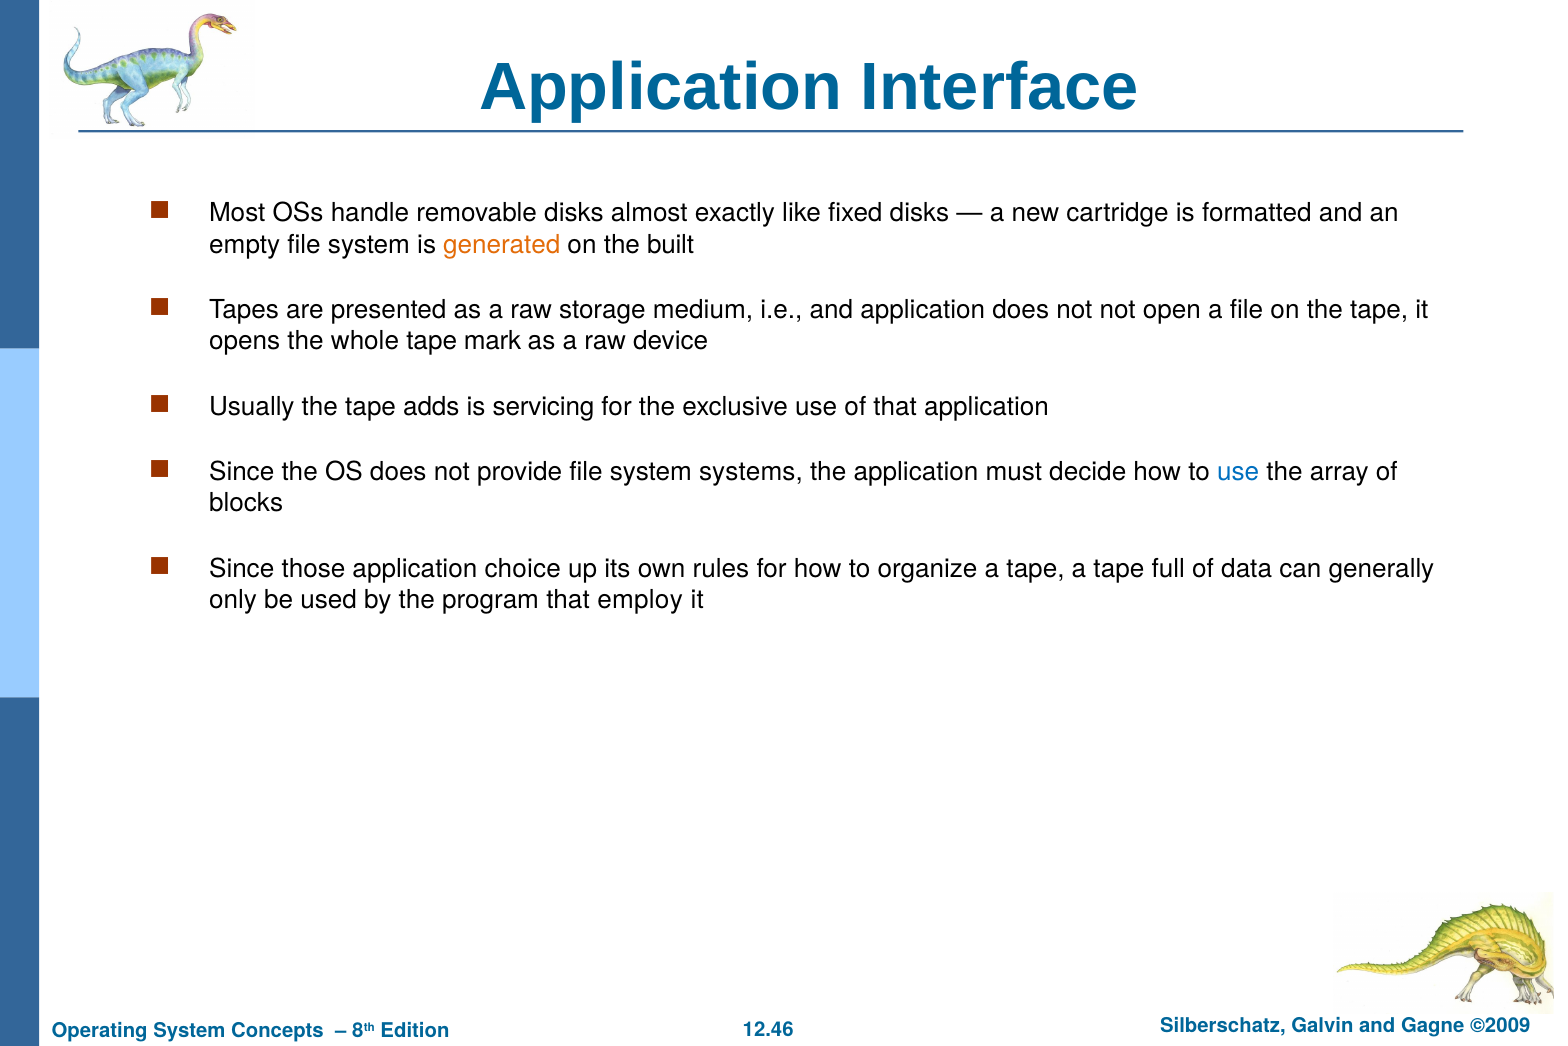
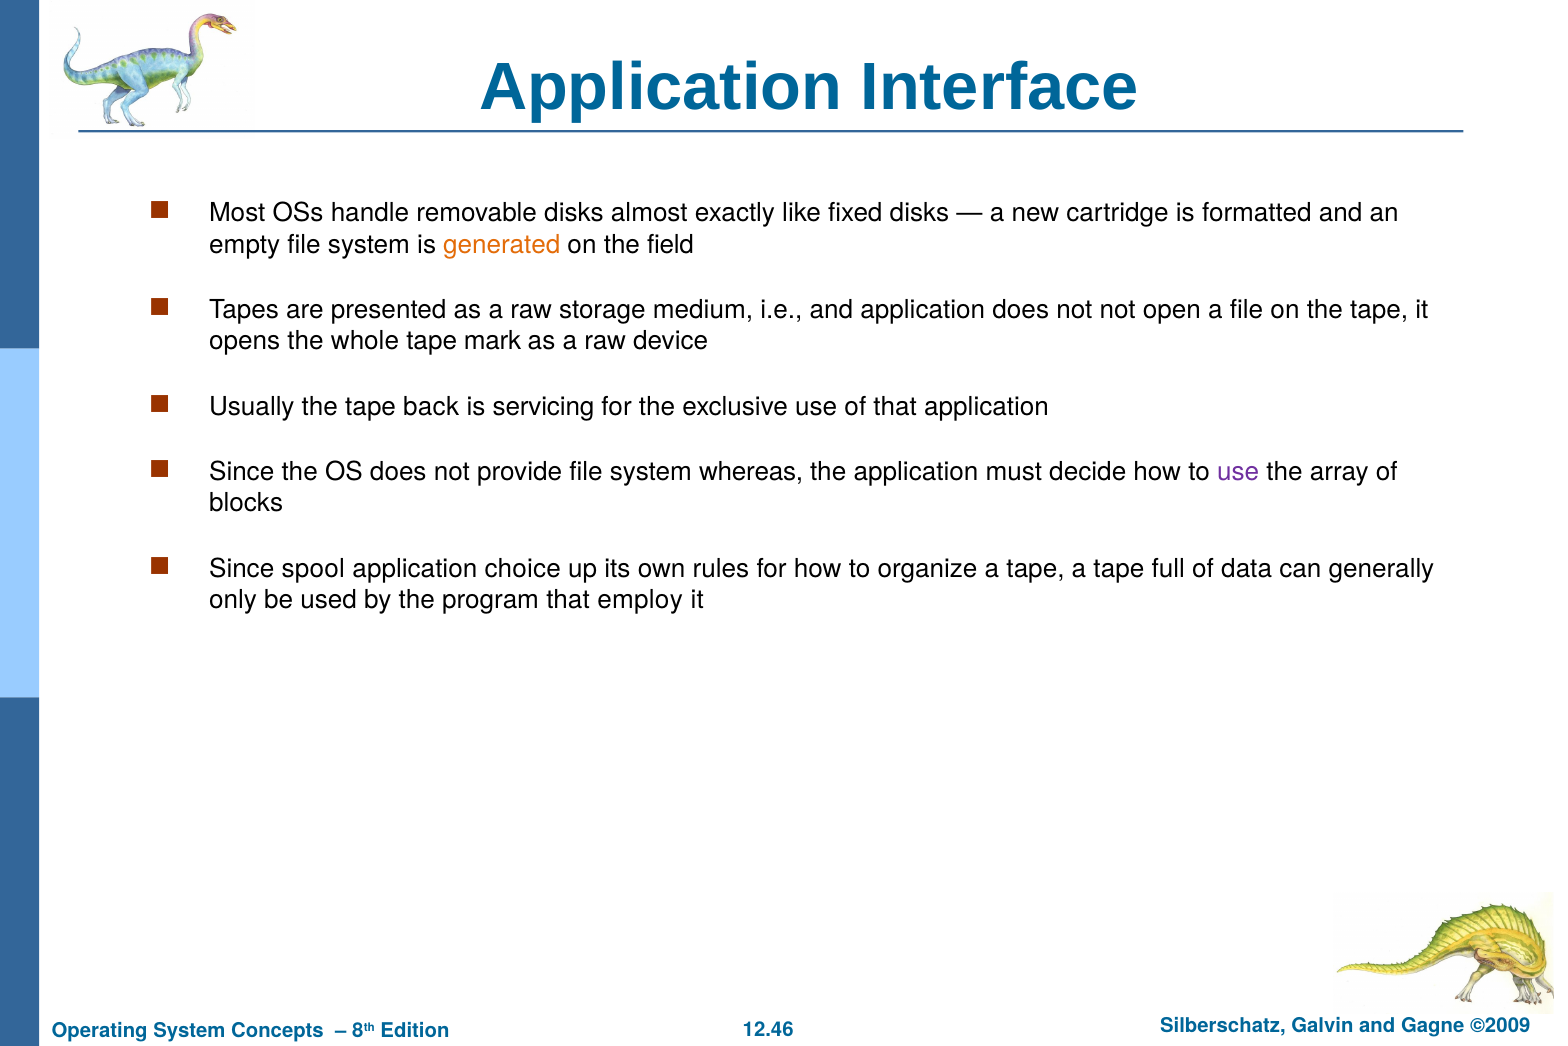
built: built -> field (671, 244)
adds: adds -> back (431, 406)
systems: systems -> whereas (751, 471)
use colour: blue -> purple (1238, 471)
those: those -> spool (313, 568)
